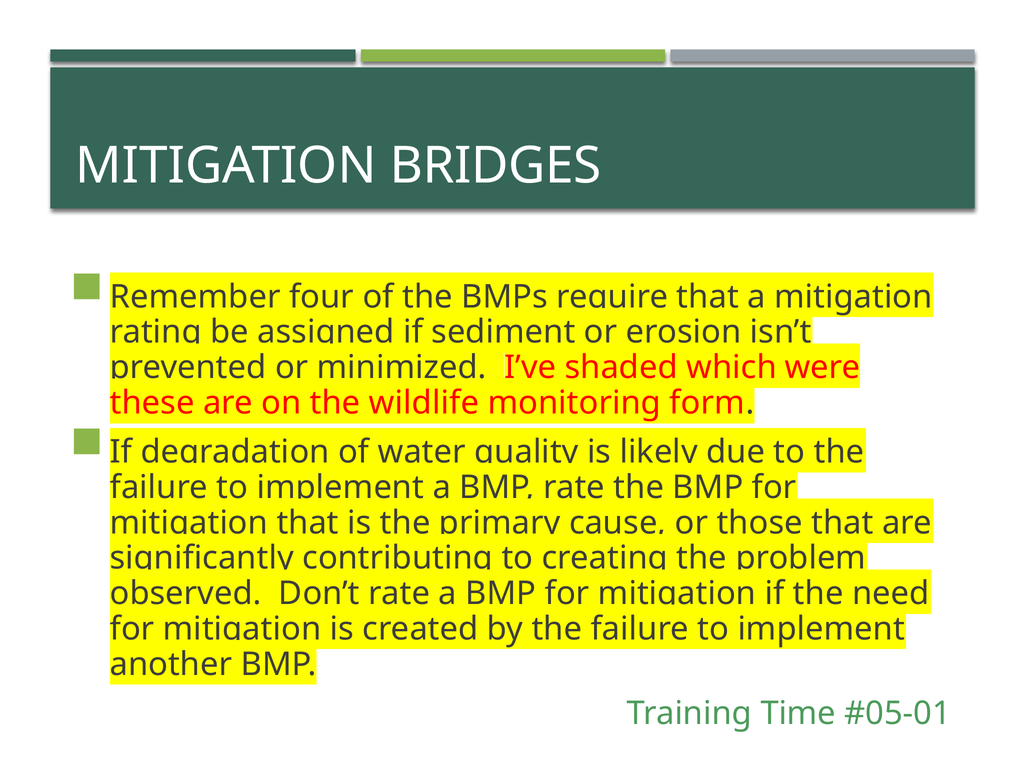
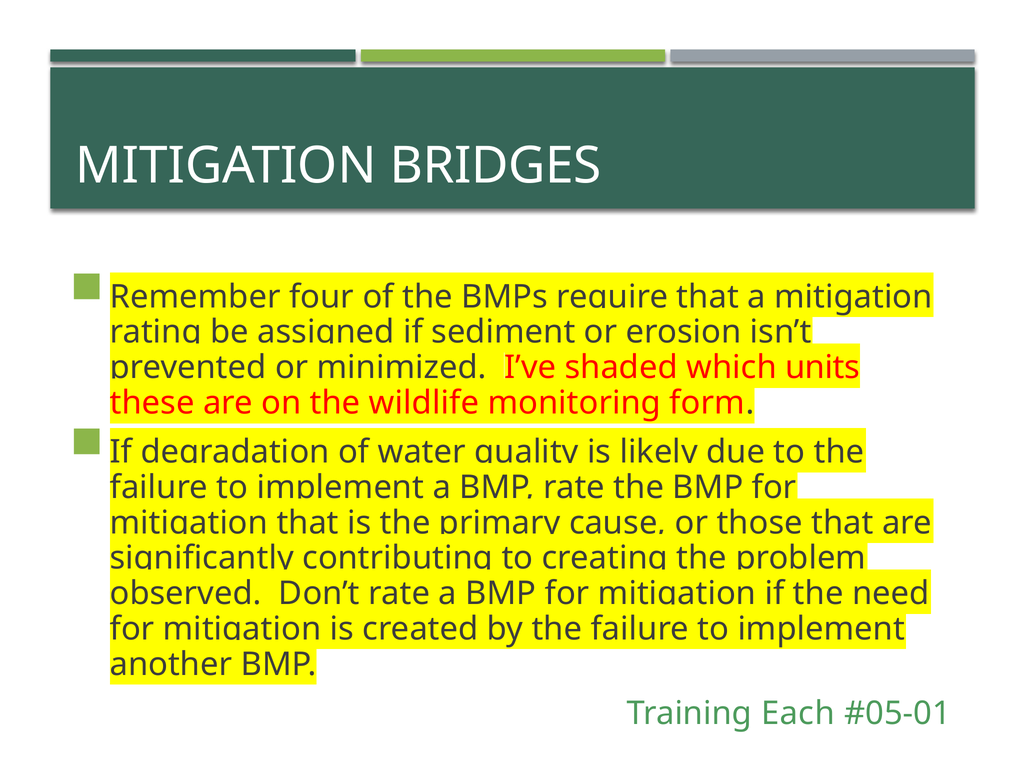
were: were -> units (823, 368)
Time: Time -> Each (798, 714)
